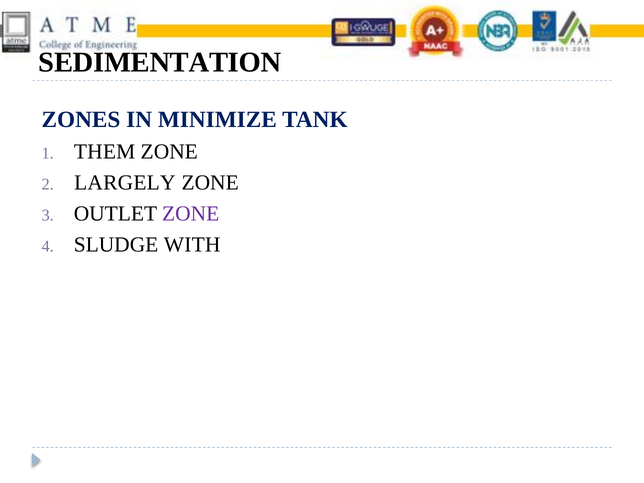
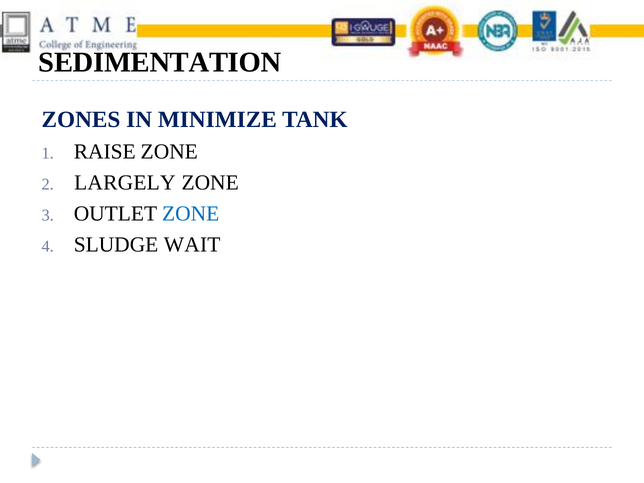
THEM: THEM -> RAISE (105, 151)
ZONE colour: purple -> blue (191, 214)
WITH: WITH -> WAIT (192, 245)
